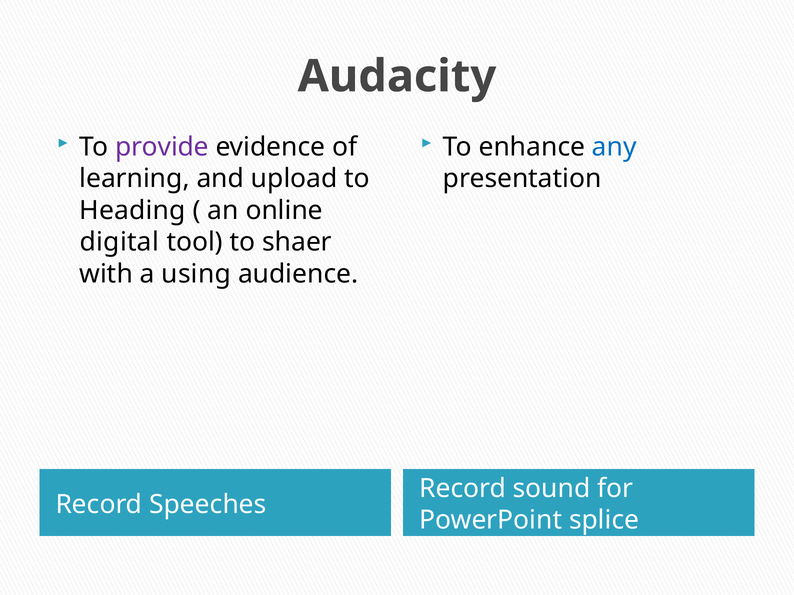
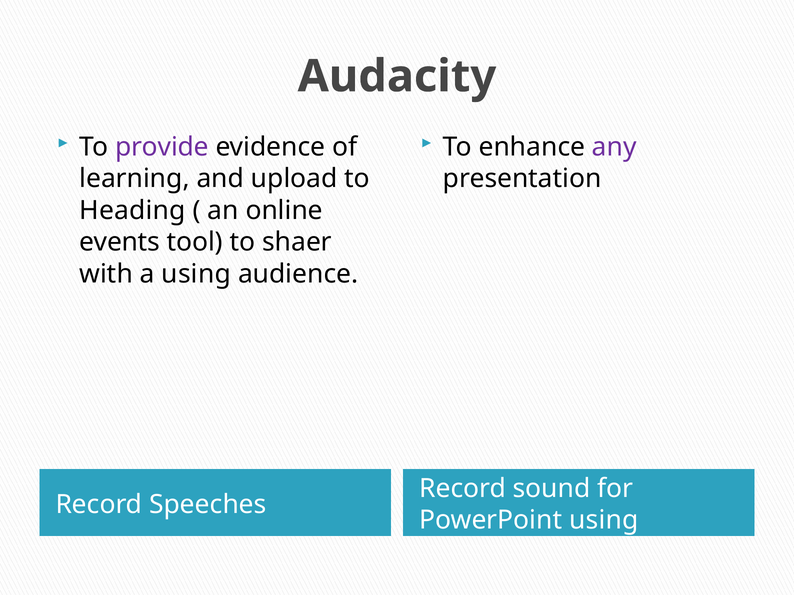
any colour: blue -> purple (614, 147)
digital: digital -> events (120, 242)
PowerPoint splice: splice -> using (604, 521)
